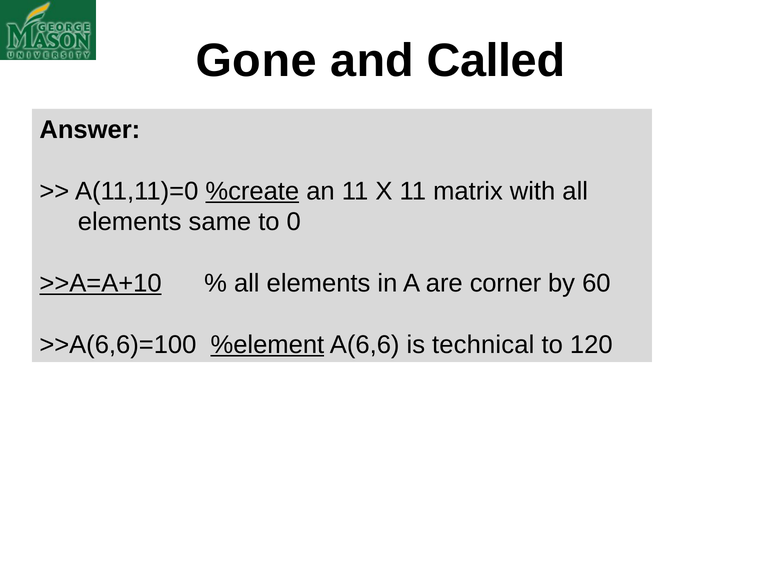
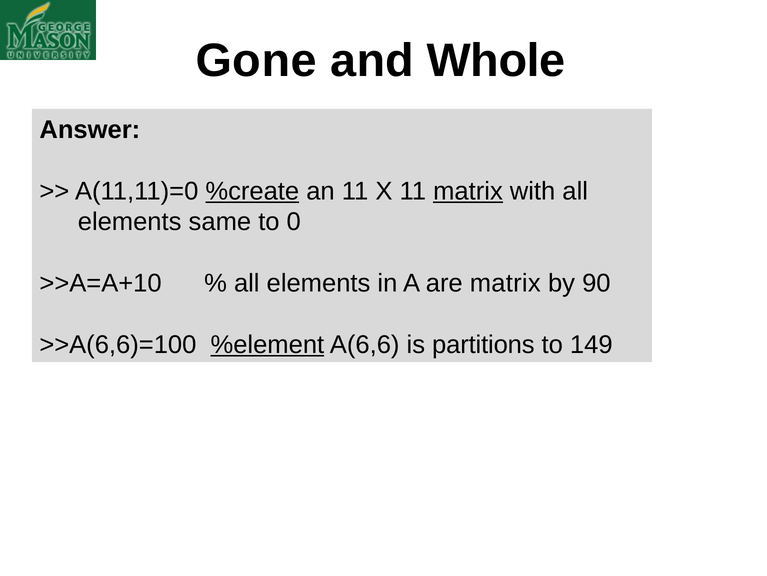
Called: Called -> Whole (496, 61)
matrix underline: none -> present (468, 191)
>>A=A+10 underline: present -> none (101, 283)
are corner: corner -> matrix (505, 283)
60: 60 -> 90 (596, 283)
technical: technical -> partitions (483, 344)
120: 120 -> 149 (591, 344)
